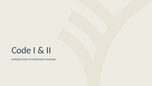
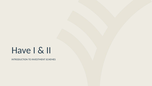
Code: Code -> Have (21, 50)
